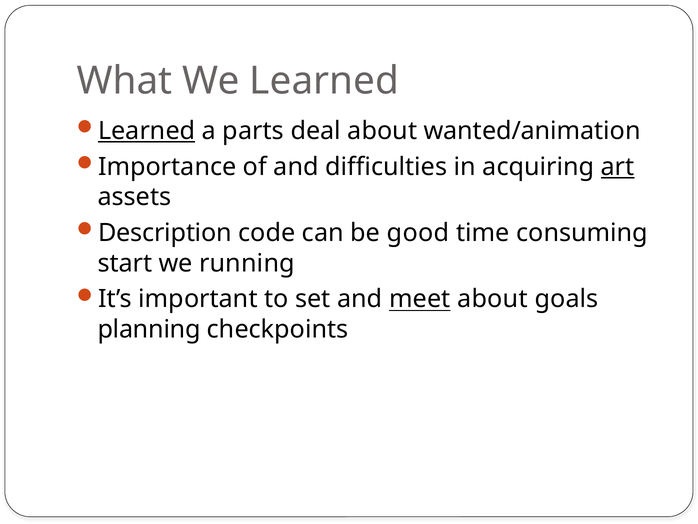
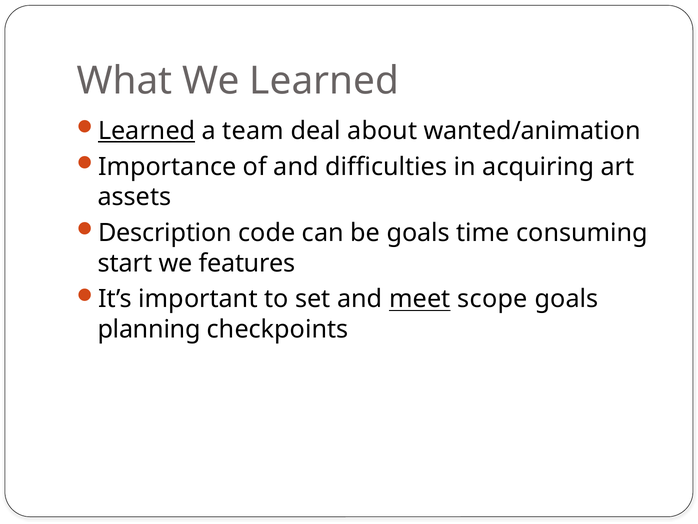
parts: parts -> team (253, 131)
art underline: present -> none (618, 167)
be good: good -> goals (418, 233)
running: running -> features (247, 263)
meet about: about -> scope (492, 299)
